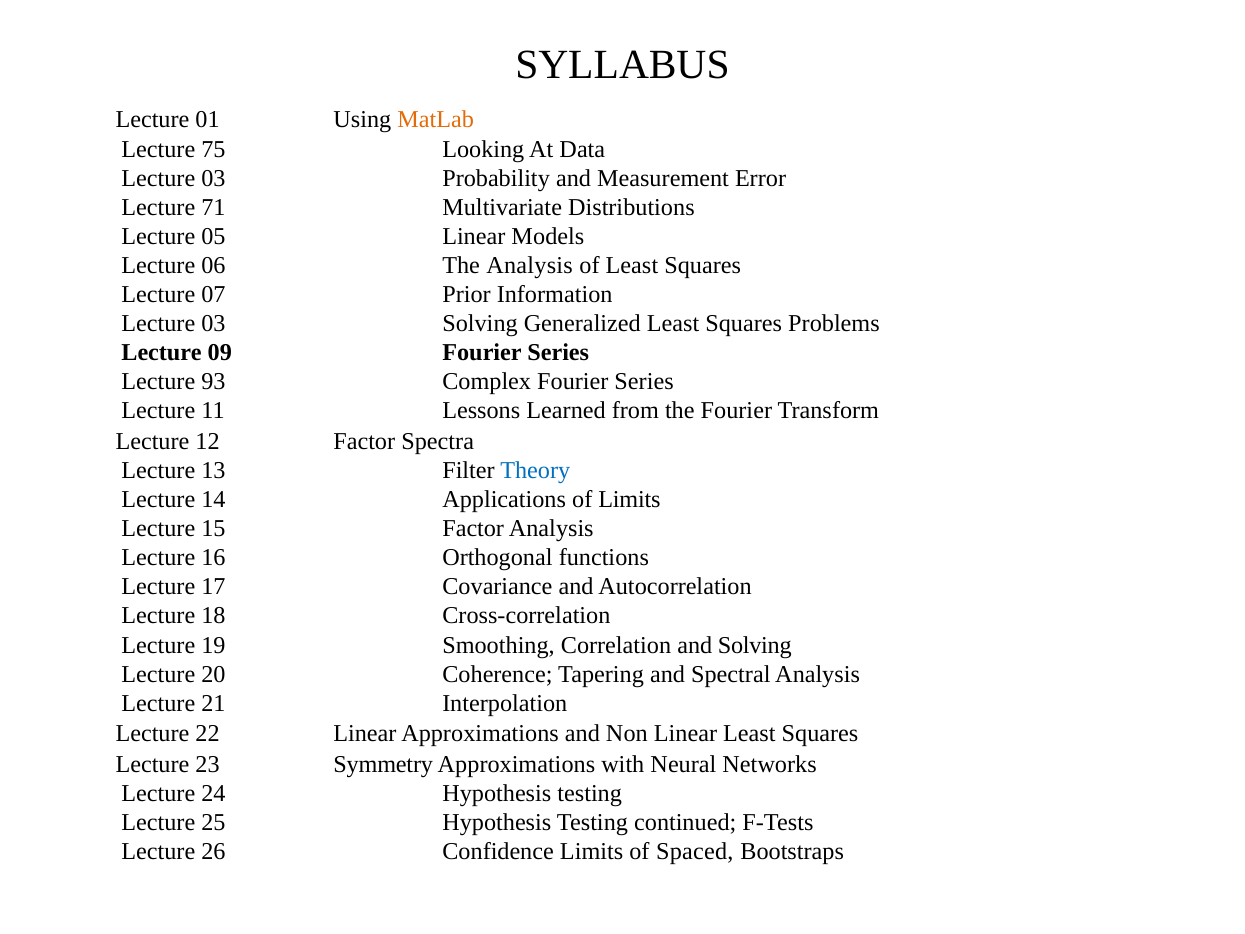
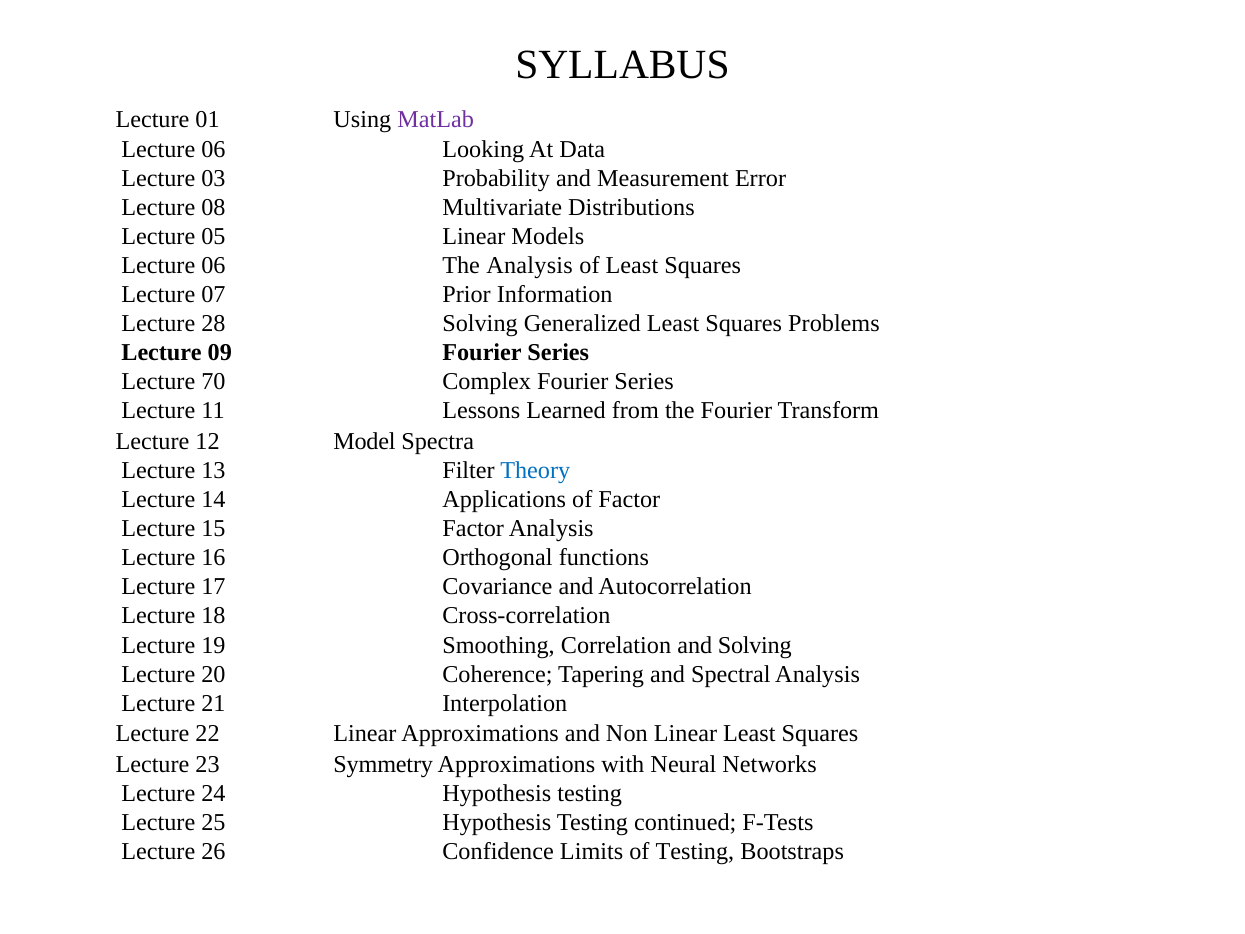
MatLab colour: orange -> purple (436, 119)
75: 75 -> 06 (213, 149)
71: 71 -> 08 (213, 207)
03: 03 -> 28 (213, 323)
93: 93 -> 70 (213, 382)
12 Factor: Factor -> Model (364, 441)
of Limits: Limits -> Factor (629, 500)
of Spaced: Spaced -> Testing (695, 852)
